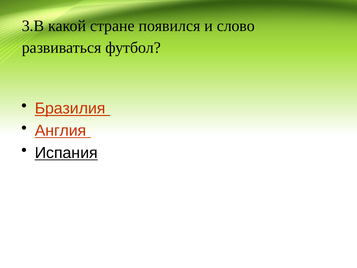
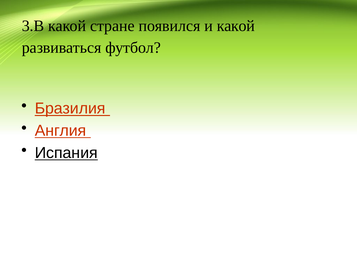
и слово: слово -> какой (236, 26)
